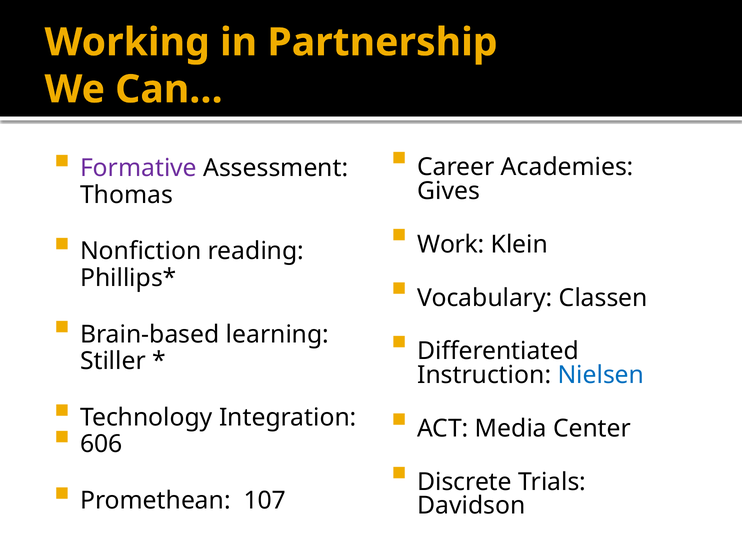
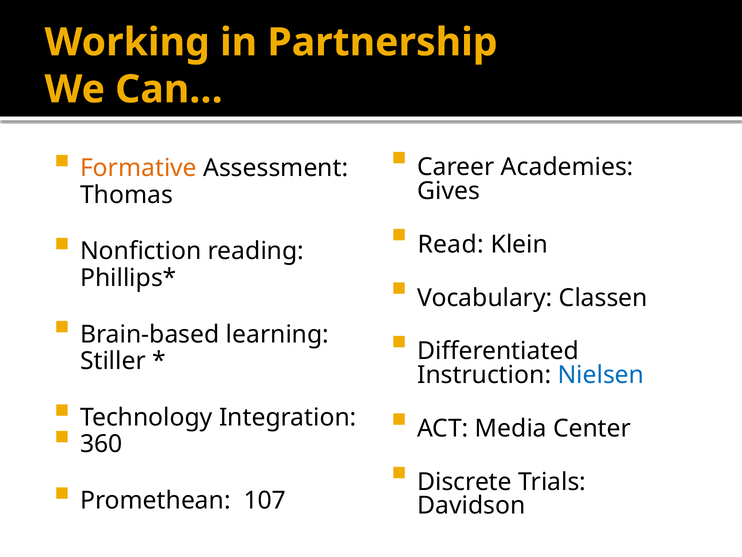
Formative colour: purple -> orange (139, 168)
Work: Work -> Read (451, 244)
606: 606 -> 360 (101, 444)
